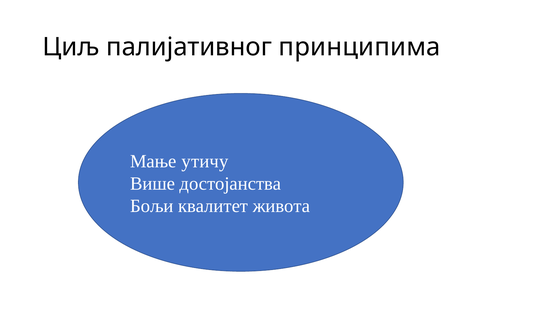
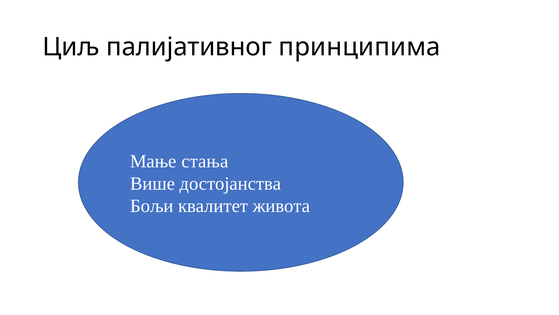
утичу: утичу -> стања (205, 161)
